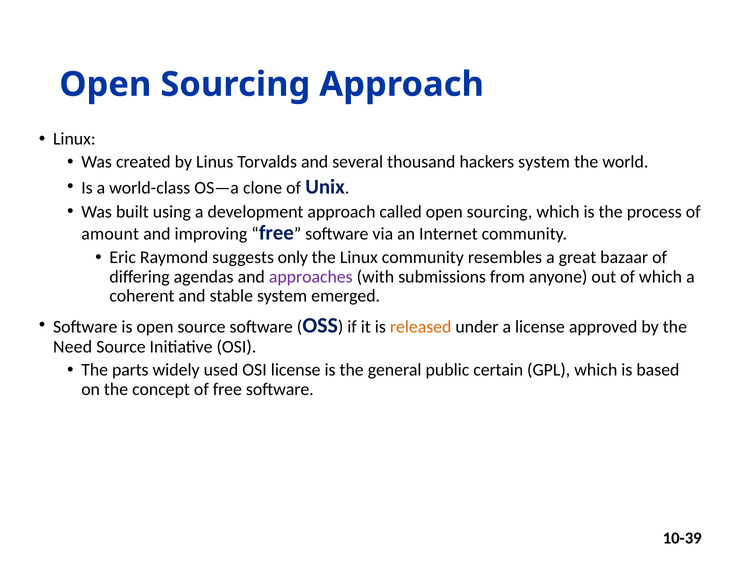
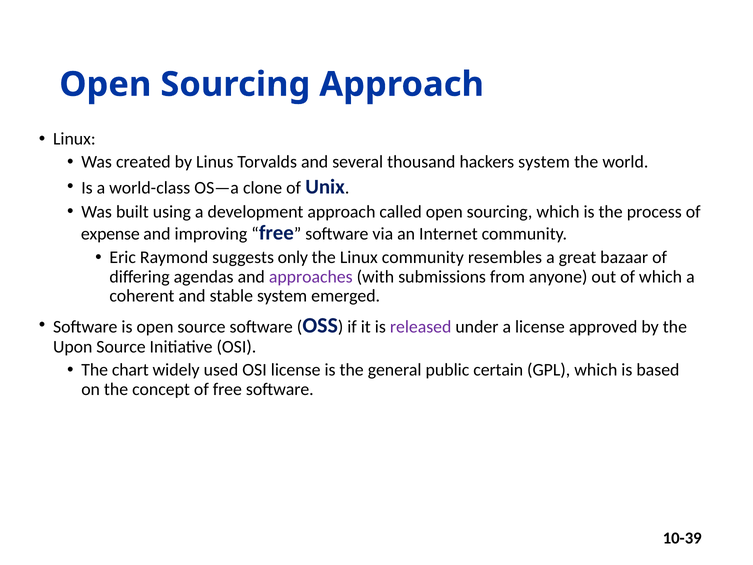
amount: amount -> expense (110, 234)
released colour: orange -> purple (421, 327)
Need: Need -> Upon (73, 347)
parts: parts -> chart (130, 370)
